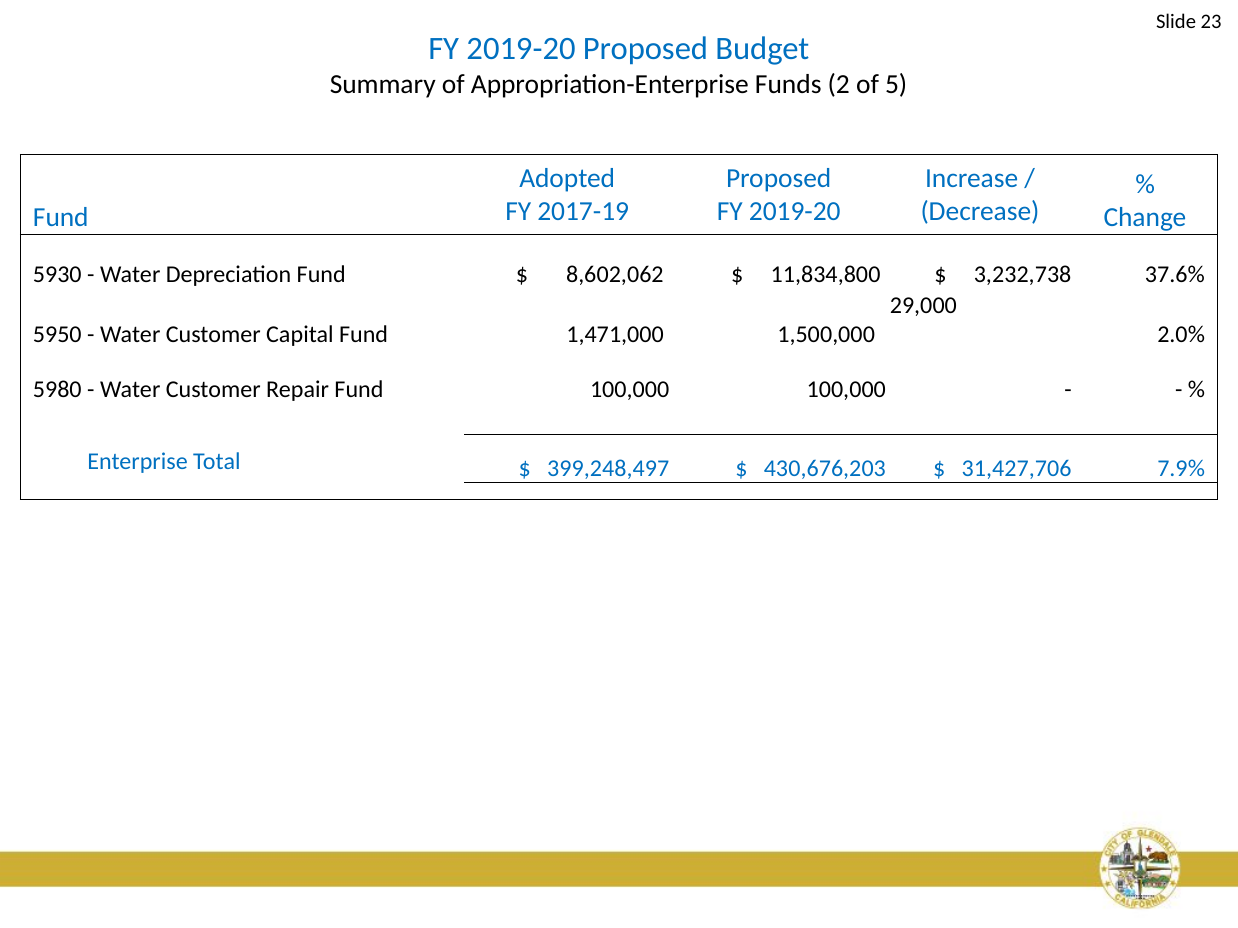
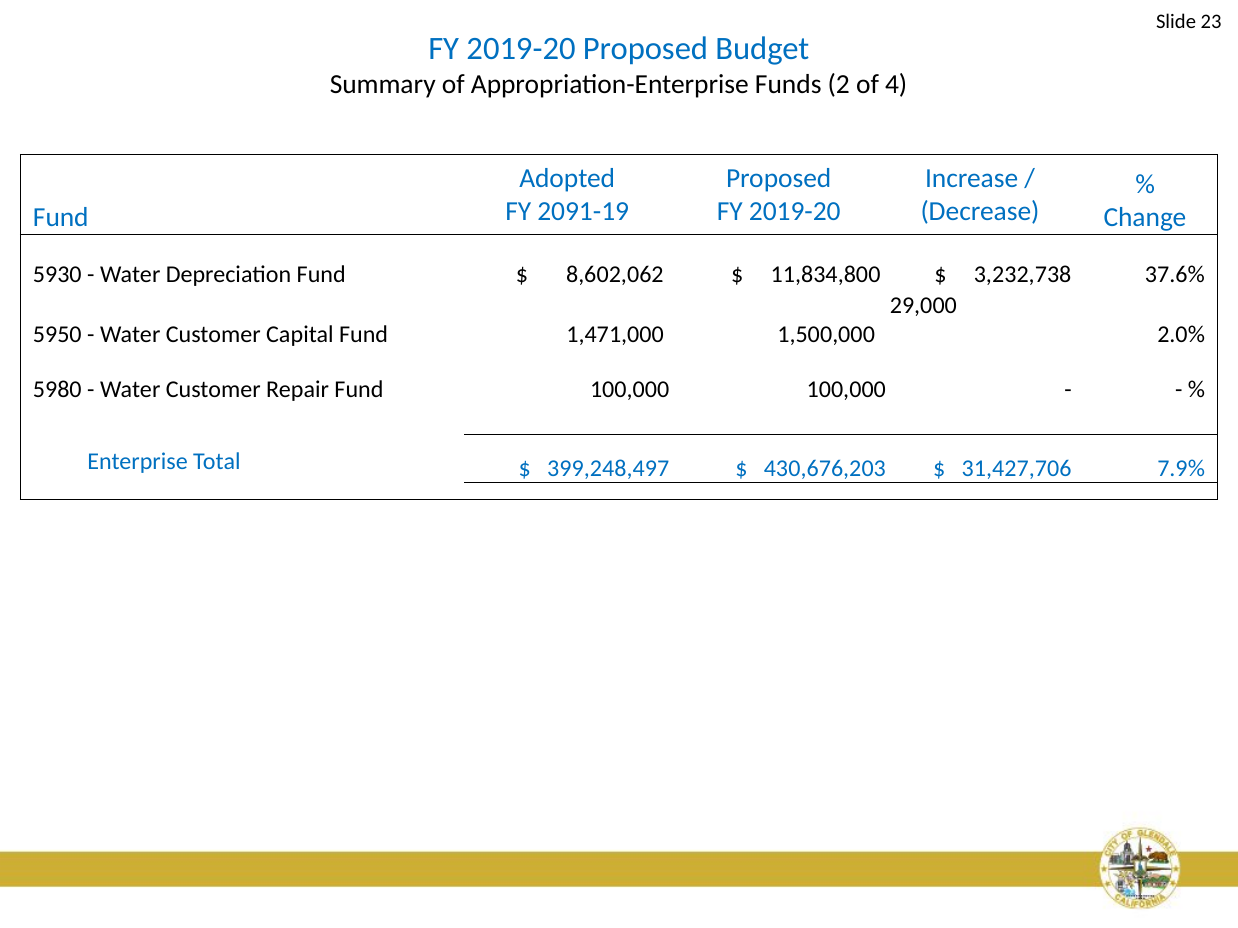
5: 5 -> 4 (896, 84)
2017-19: 2017-19 -> 2091-19 (583, 212)
